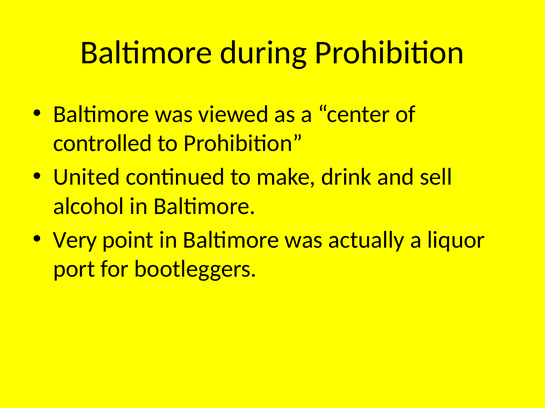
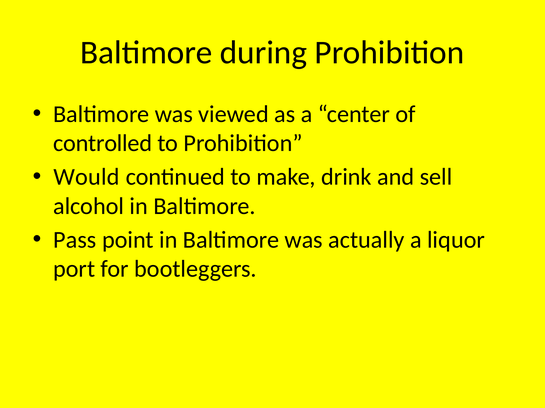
United: United -> Would (87, 177)
Very: Very -> Pass (75, 240)
